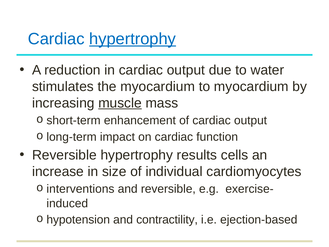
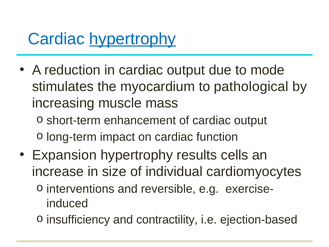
water: water -> mode (267, 70)
to myocardium: myocardium -> pathological (251, 86)
muscle underline: present -> none (120, 103)
Reversible: Reversible -> Expansion (64, 155)
hypotension: hypotension -> insufficiency (78, 220)
